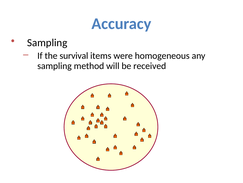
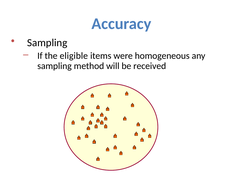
survival: survival -> eligible (74, 55)
